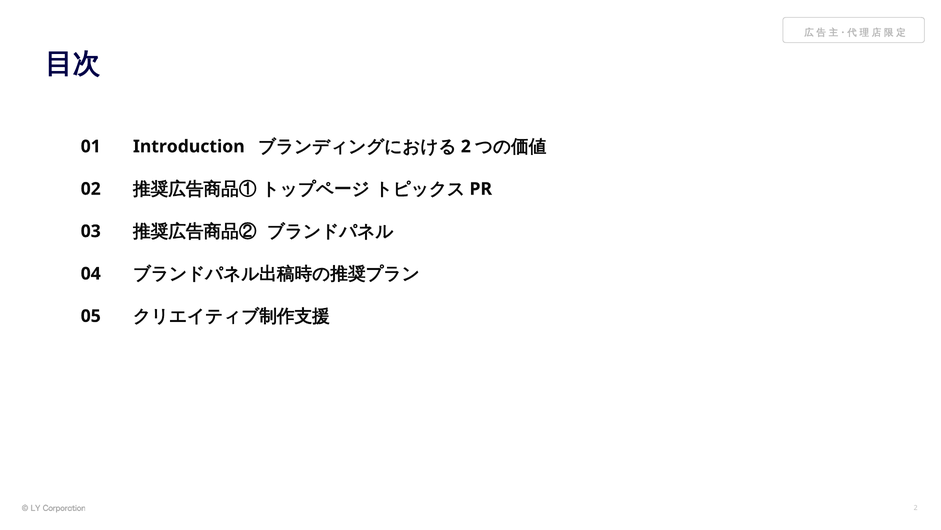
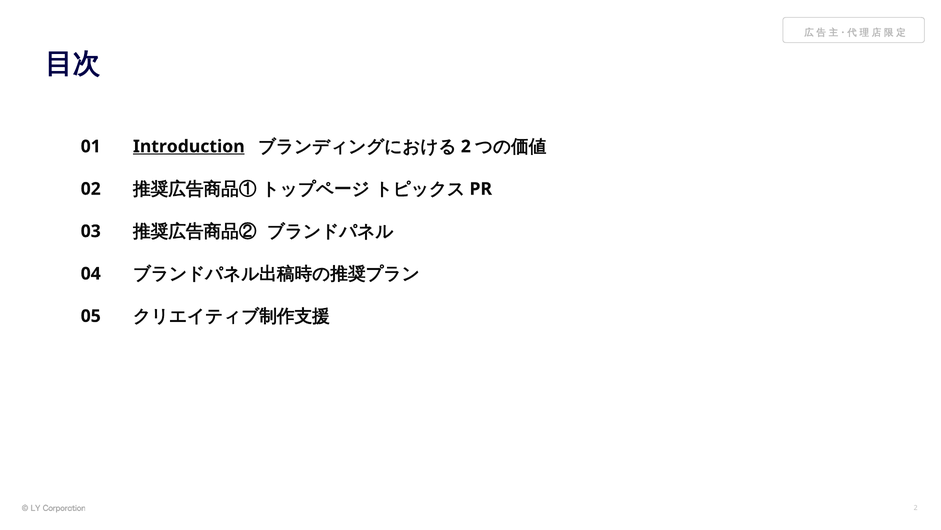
Introduction underline: none -> present (189, 146)
